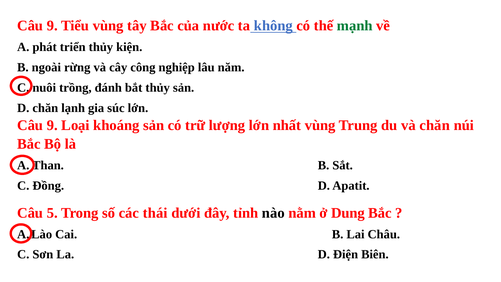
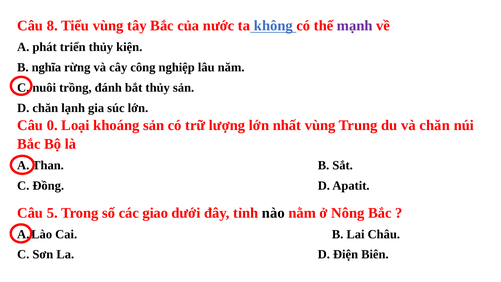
9: 9 -> 8 (52, 26)
mạnh colour: green -> purple (355, 26)
ngoài: ngoài -> nghĩa (46, 67)
9: 9 -> 0 (52, 125)
thái: thái -> giao (155, 213)
Dung: Dung -> Nông (348, 213)
